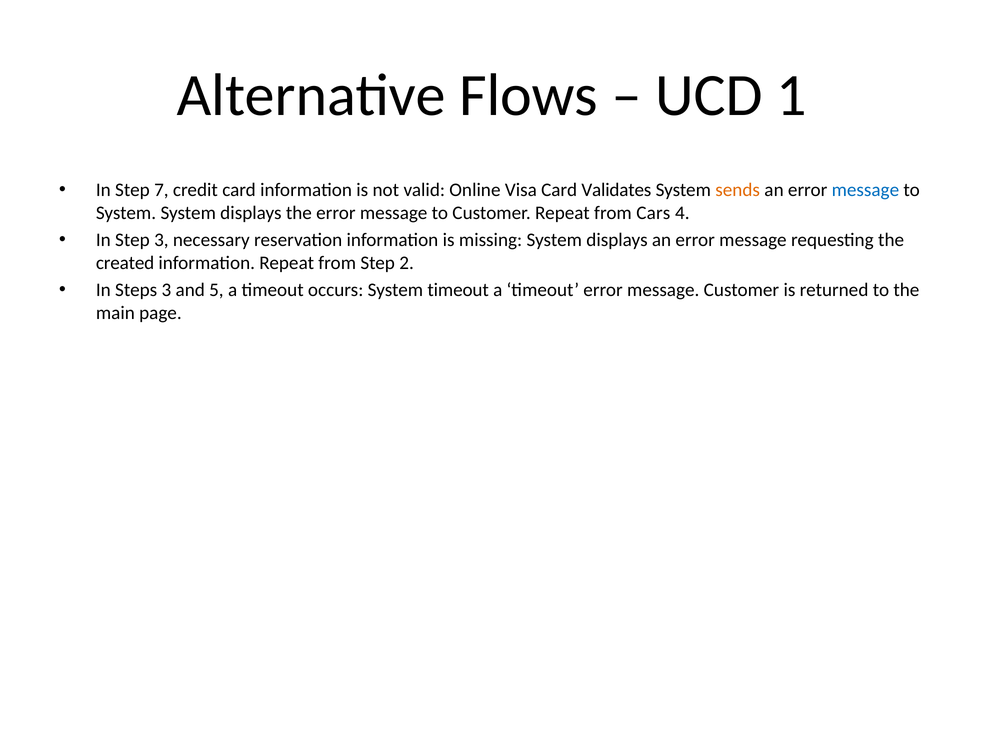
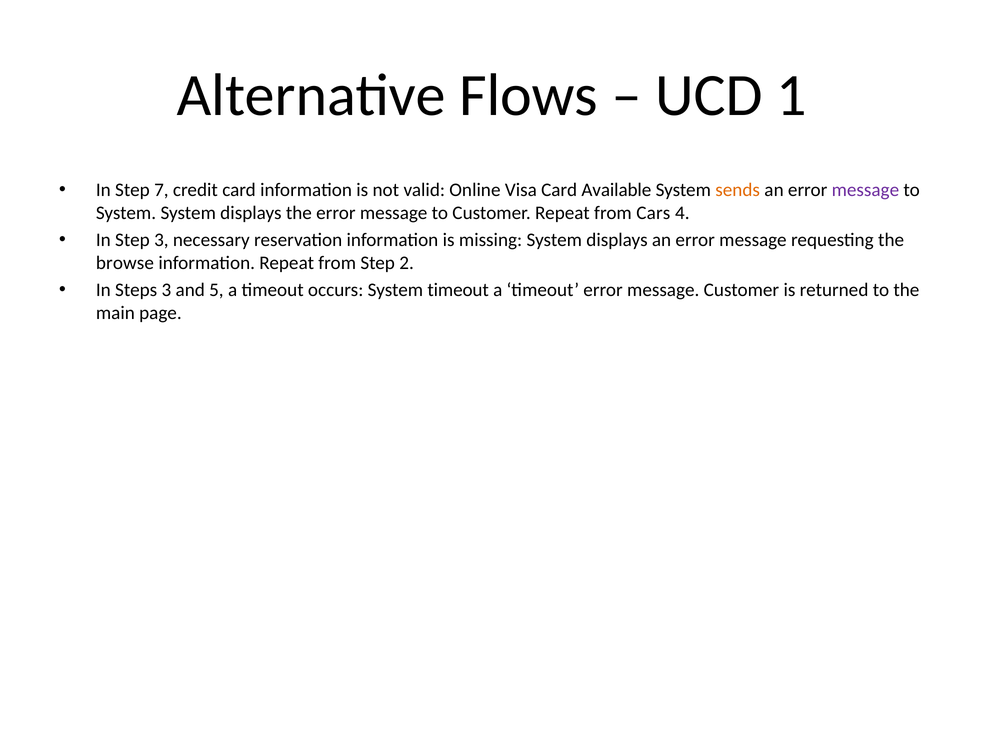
Validates: Validates -> Available (616, 190)
message colour: blue -> purple (865, 190)
created: created -> browse (125, 263)
